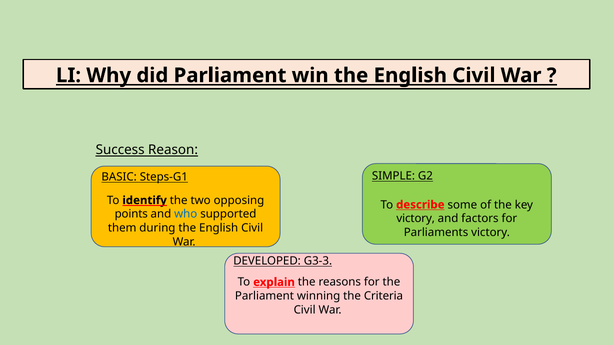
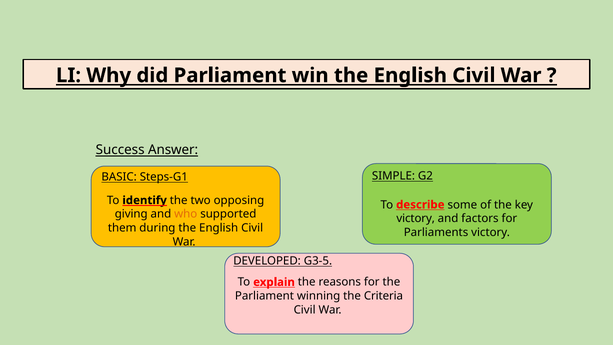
Reason: Reason -> Answer (173, 150)
points: points -> giving (131, 214)
who colour: blue -> orange (186, 214)
G3-3: G3-3 -> G3-5 (318, 261)
